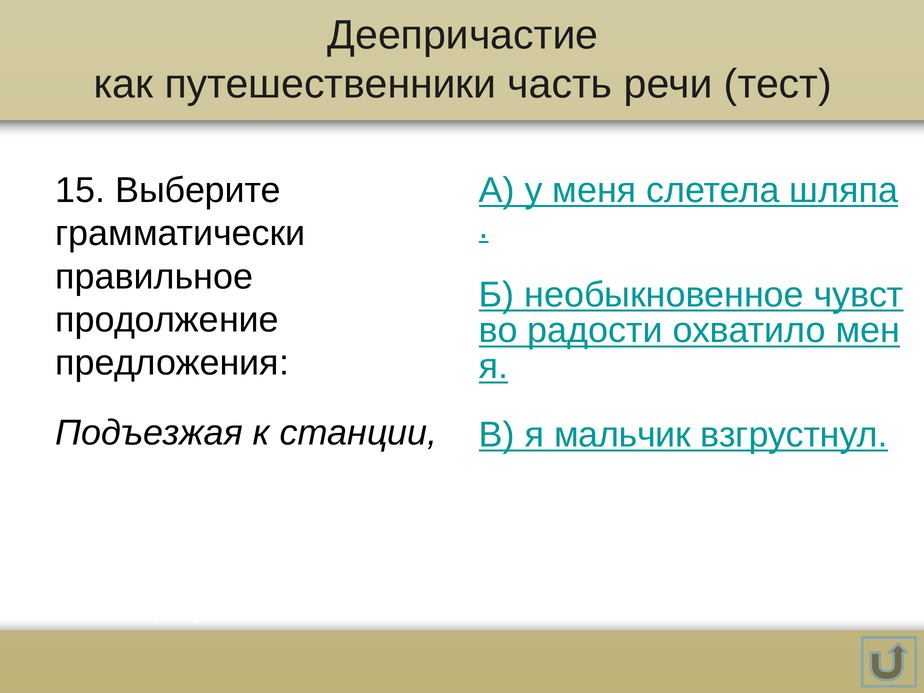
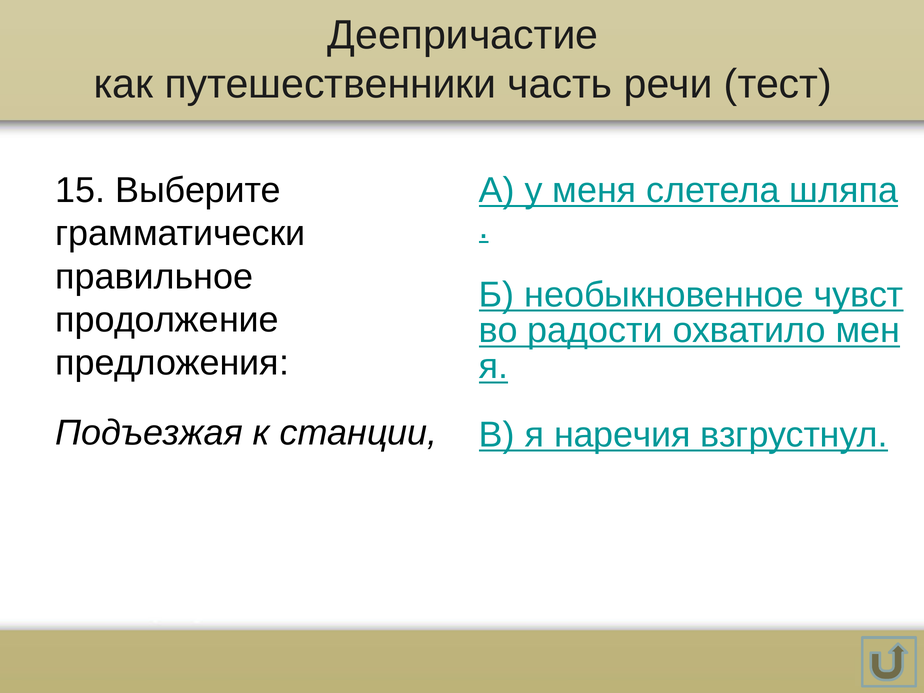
мальчик: мальчик -> наречия (622, 435)
